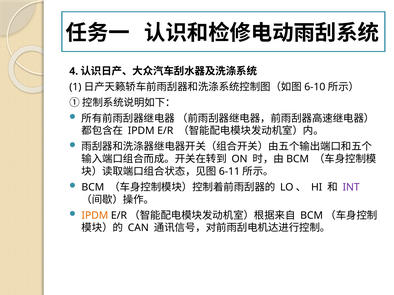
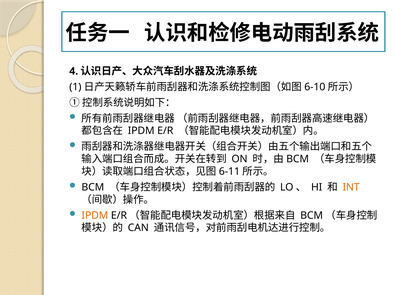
INT colour: purple -> orange (351, 188)
